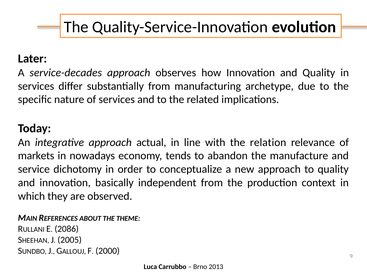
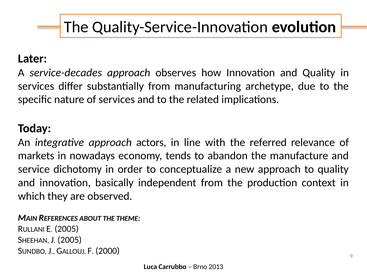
actual: actual -> actors (151, 142)
relation: relation -> referred (268, 142)
2086: 2086 -> 2005 (67, 229)
